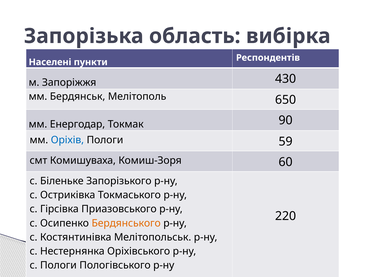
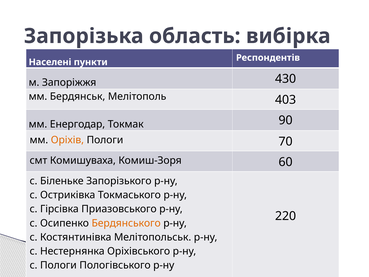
650: 650 -> 403 (286, 100)
Оріхів colour: blue -> orange (67, 140)
59: 59 -> 70 (286, 141)
